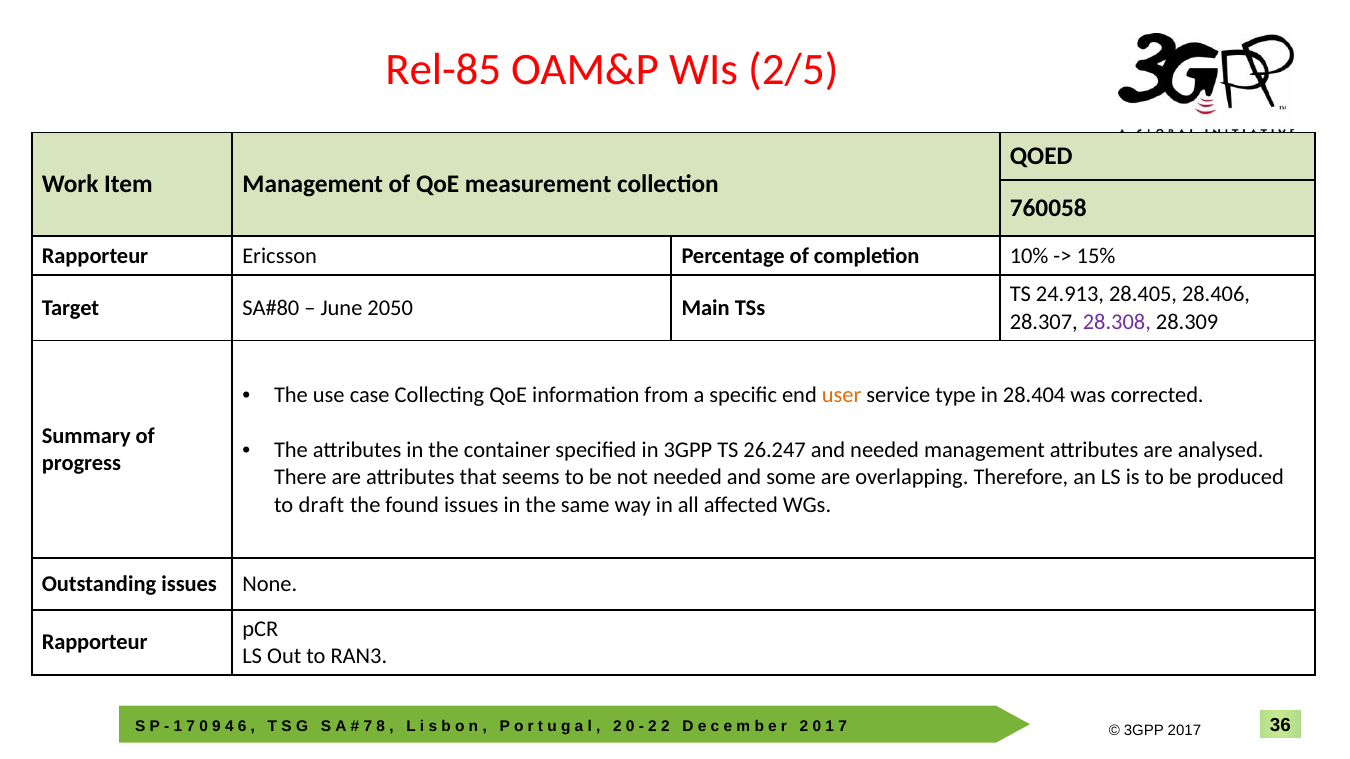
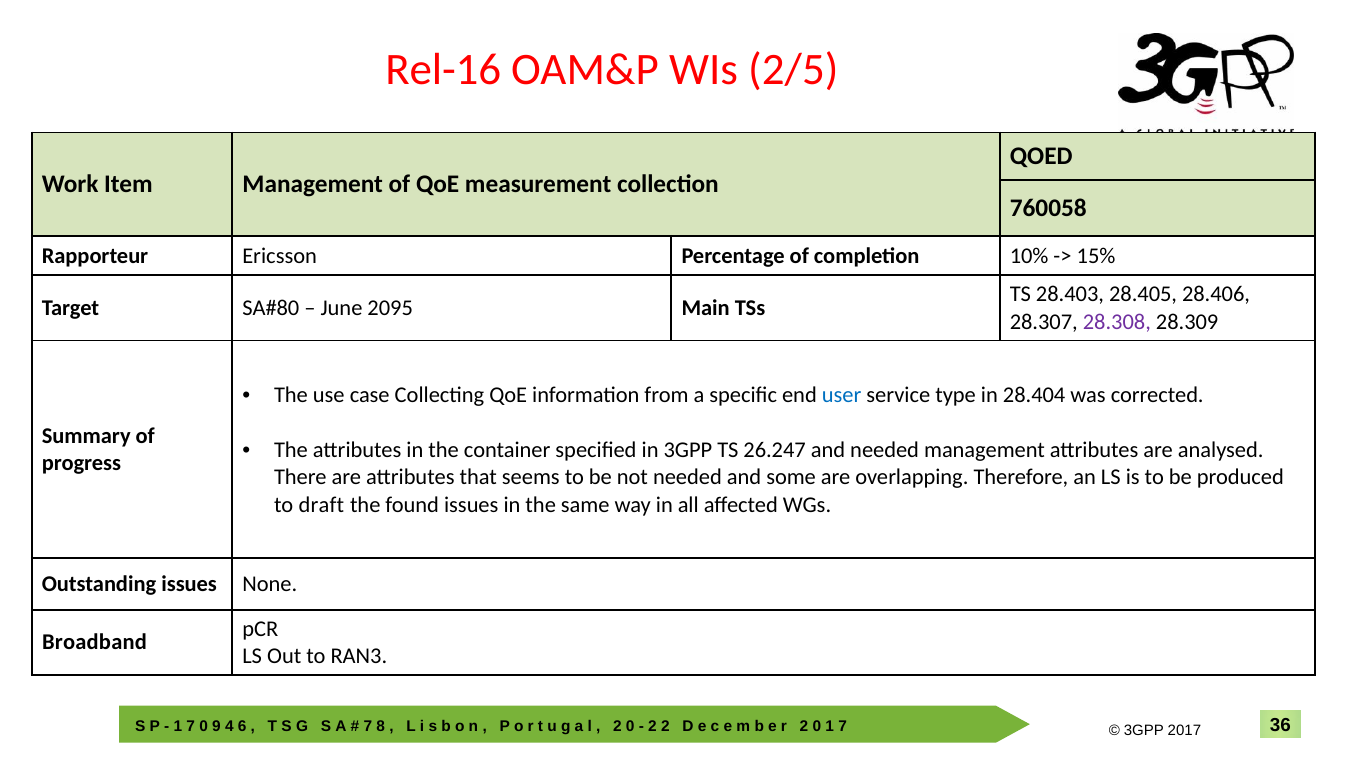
Rel-85: Rel-85 -> Rel-16 (443, 70)
24.913: 24.913 -> 28.403 (1070, 295)
2050: 2050 -> 2095 (390, 308)
user colour: orange -> blue (842, 395)
Rapporteur: Rapporteur -> Broadband (94, 643)
